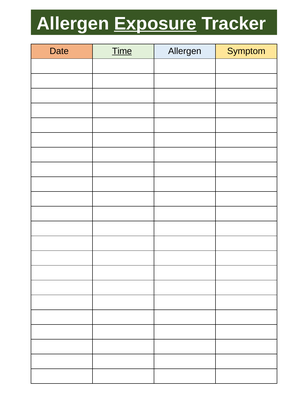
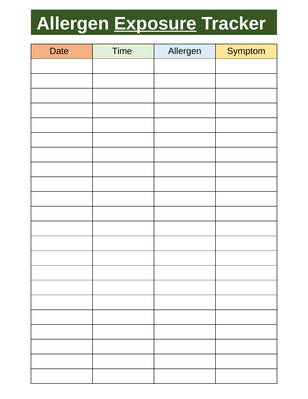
Time underline: present -> none (122, 51)
